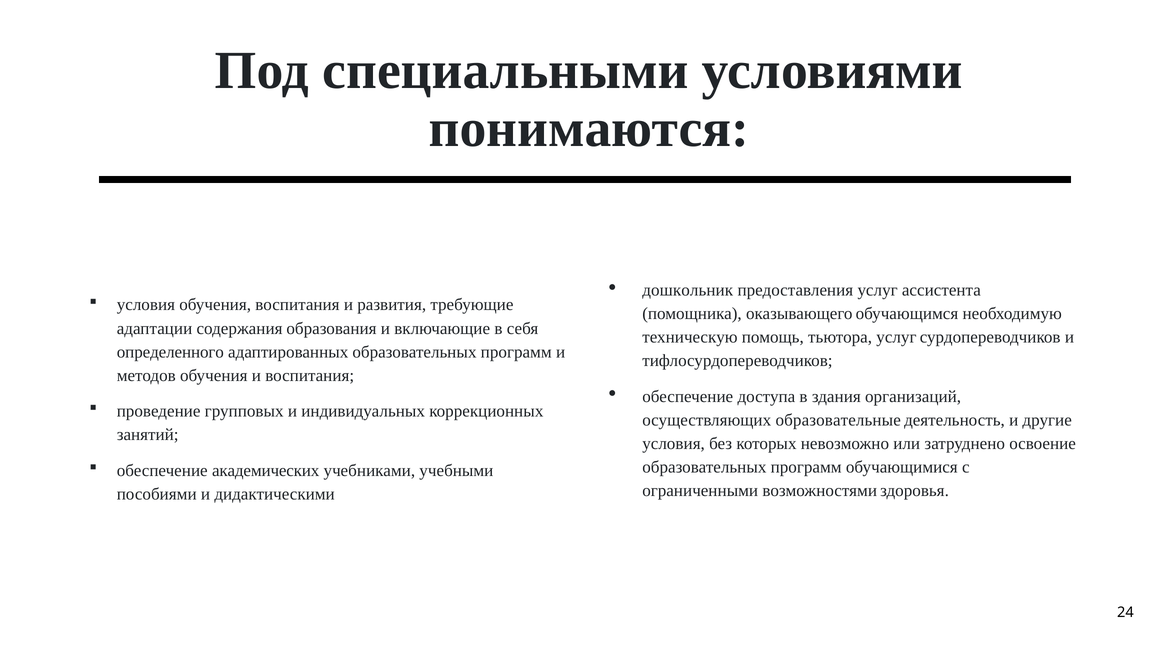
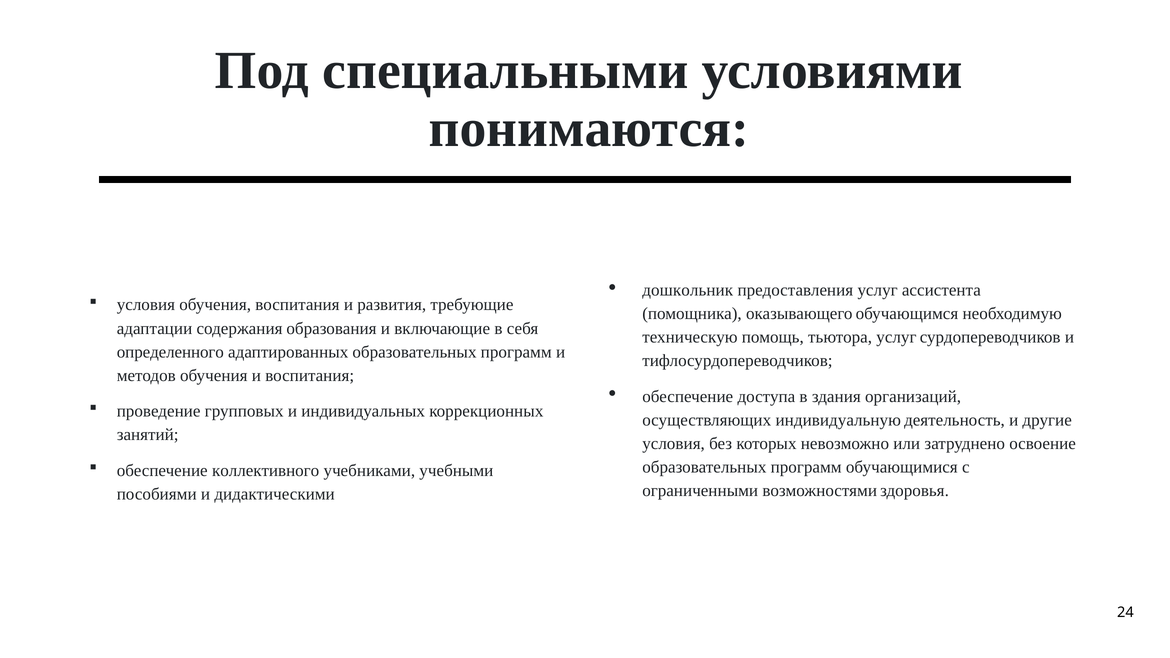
образовательные: образовательные -> индивидуальную (838, 420)
академических: академических -> коллективного (266, 470)
